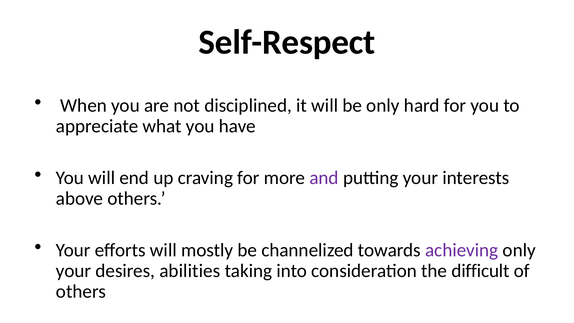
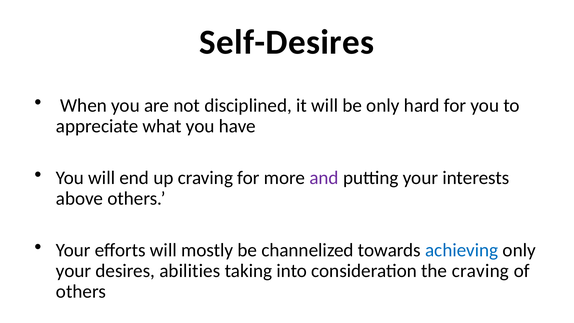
Self-Respect: Self-Respect -> Self-Desires (287, 42)
achieving colour: purple -> blue (462, 250)
the difficult: difficult -> craving (480, 271)
